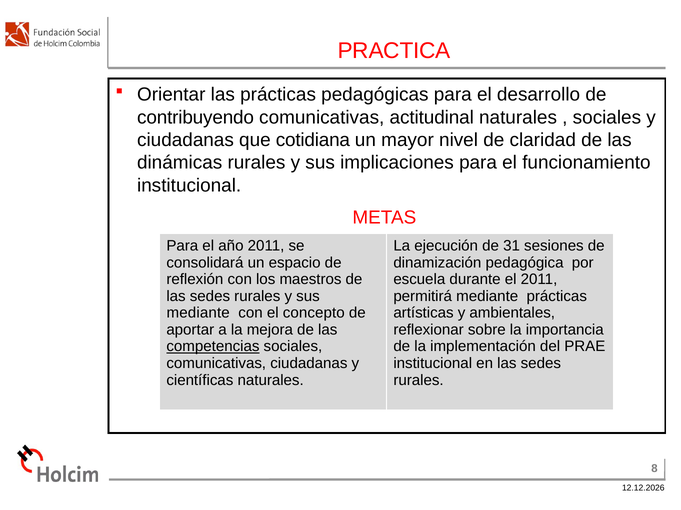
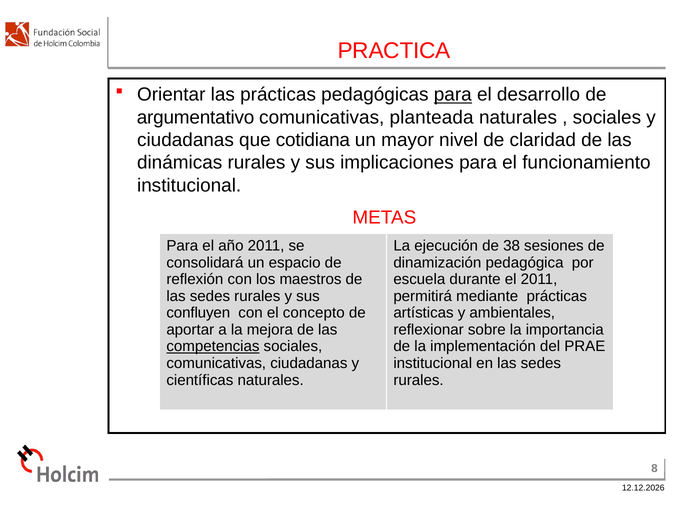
para underline: none -> present (453, 95)
contribuyendo: contribuyendo -> argumentativo (196, 118)
actitudinal: actitudinal -> planteada (432, 118)
31: 31 -> 38 (512, 246)
mediante: mediante -> confluyen (198, 313)
